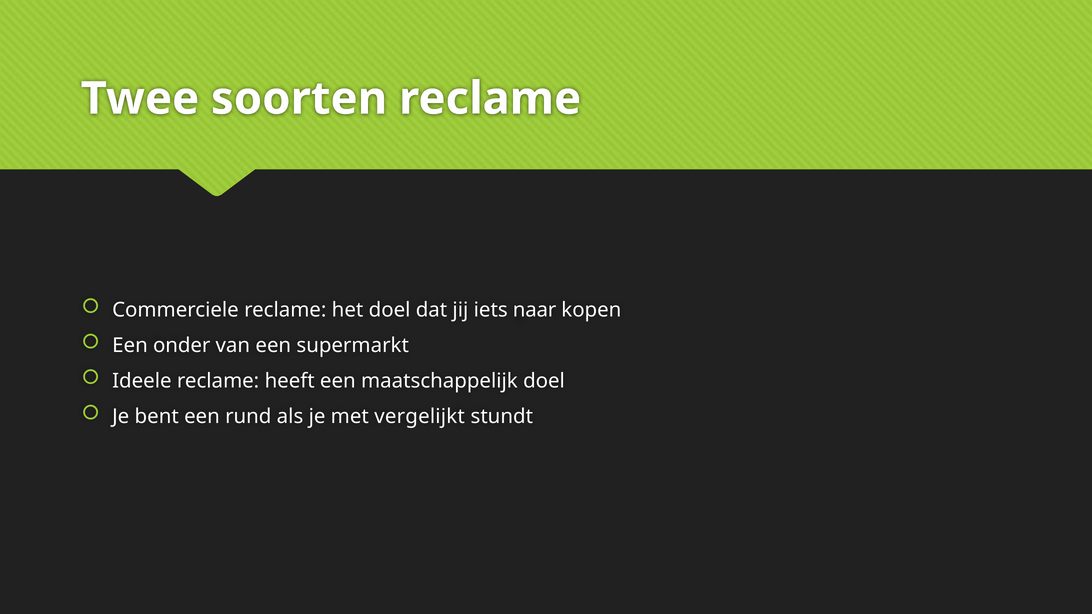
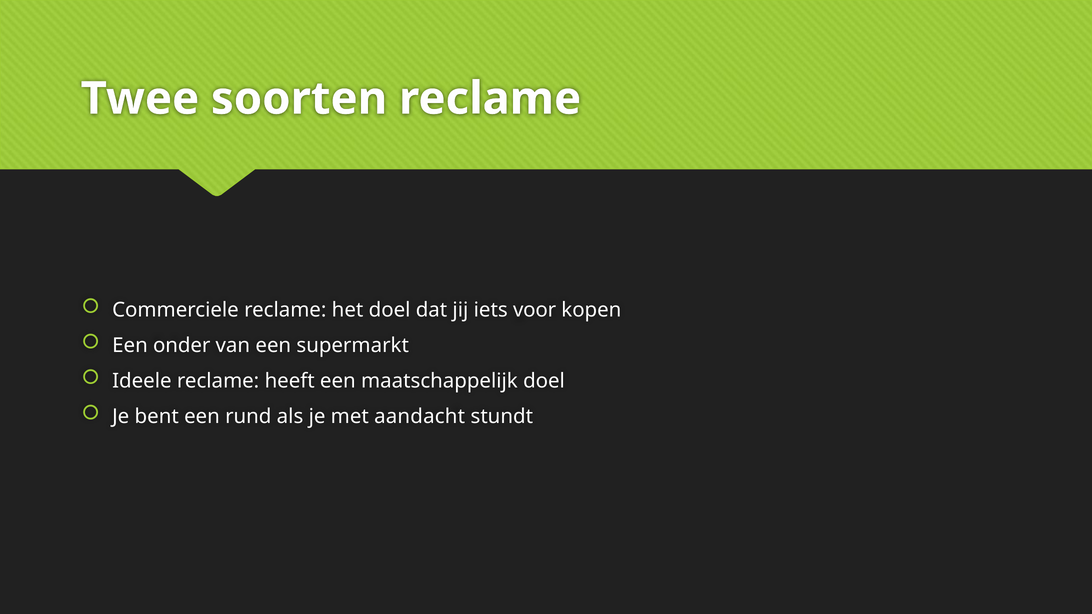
naar: naar -> voor (535, 310)
vergelijkt: vergelijkt -> aandacht (420, 417)
